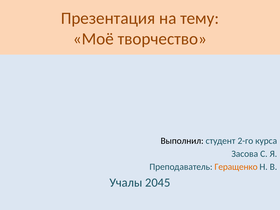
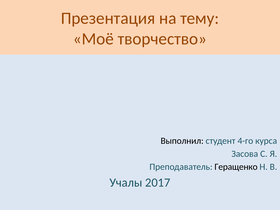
2-го: 2-го -> 4-го (245, 141)
Геращенко colour: orange -> black (236, 167)
2045: 2045 -> 2017 (158, 183)
